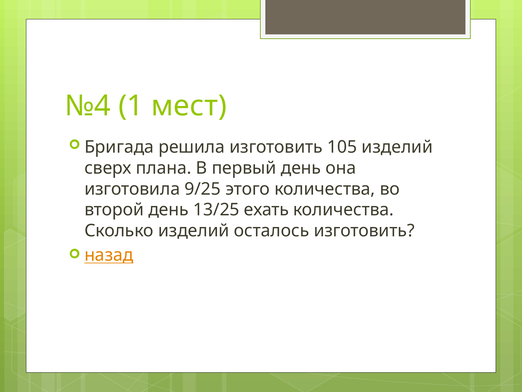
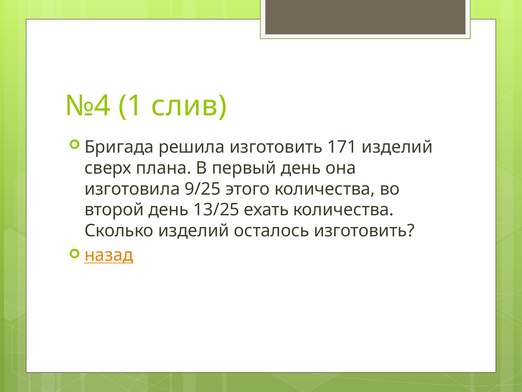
мест: мест -> слив (189, 106)
105: 105 -> 171 (342, 147)
